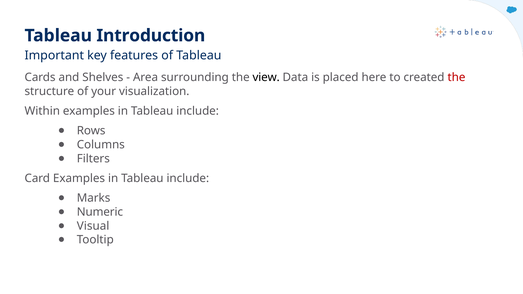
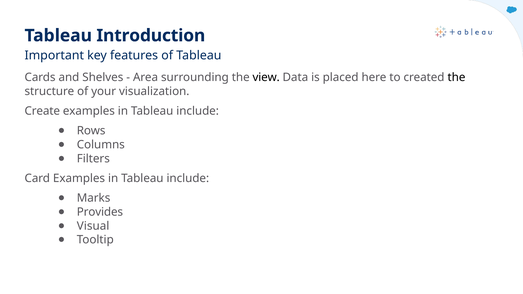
the colour: red -> black (456, 77)
Within: Within -> Create (42, 111)
Numeric: Numeric -> Provides (100, 212)
